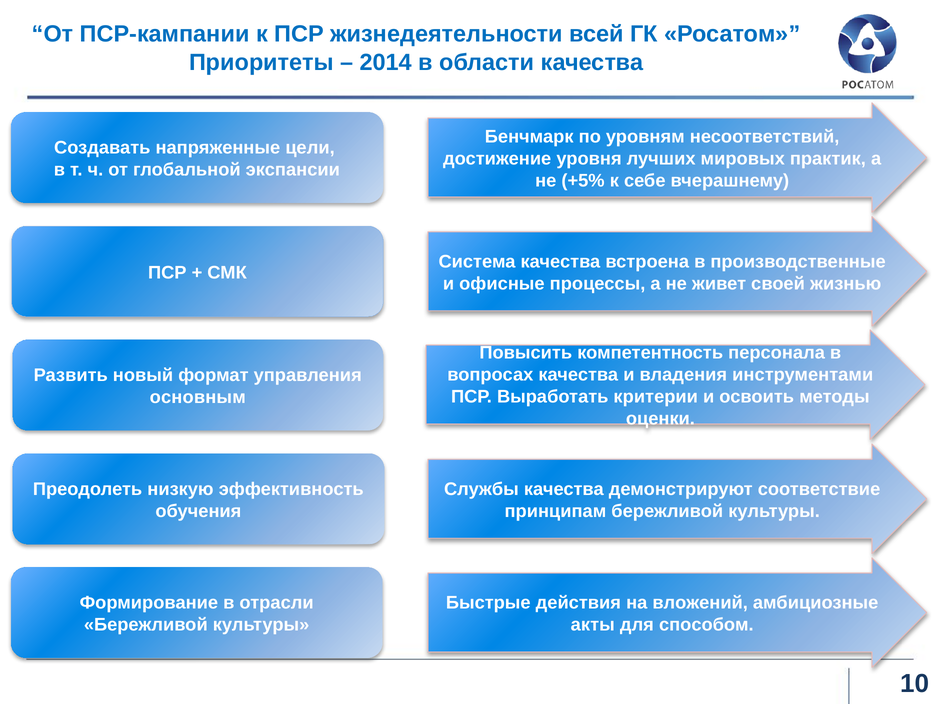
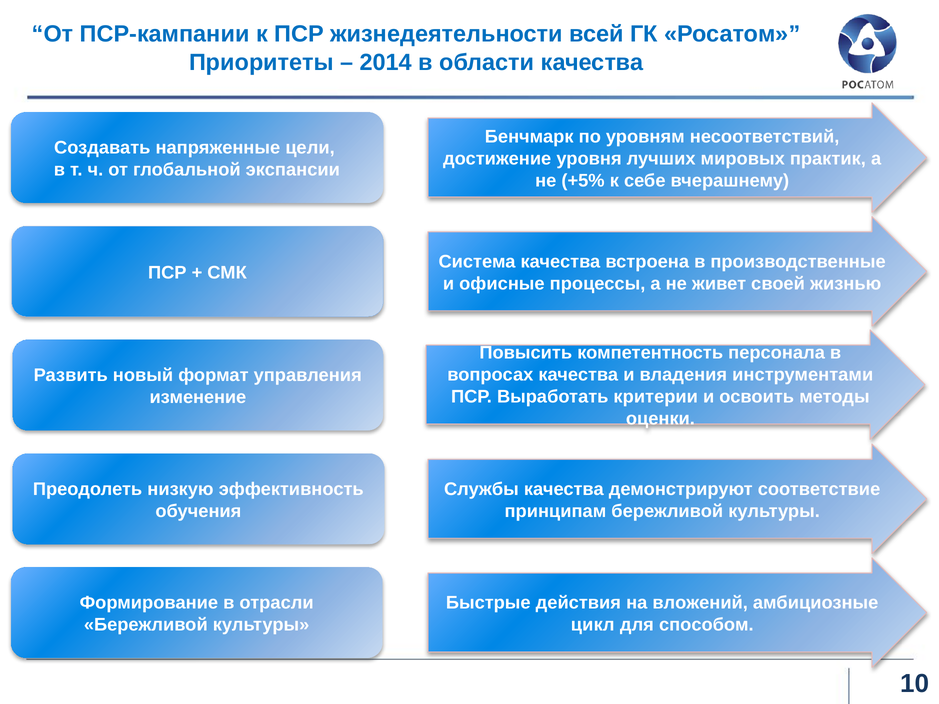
основным: основным -> изменение (198, 397)
акты: акты -> цикл (593, 625)
